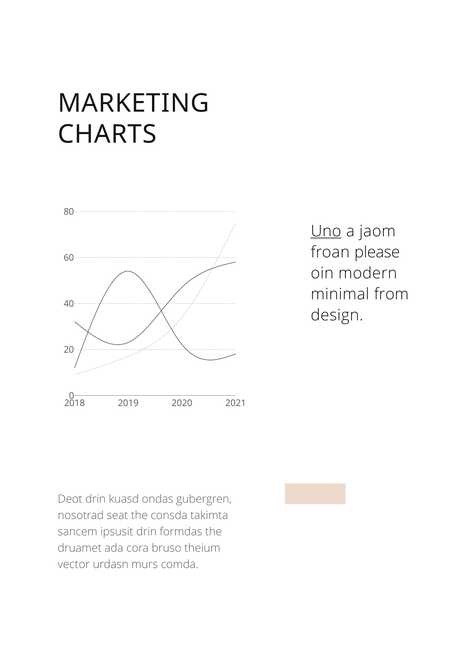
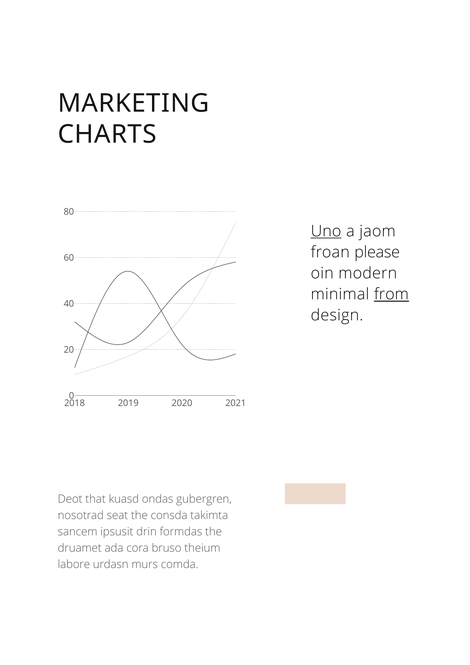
from underline: none -> present (391, 294)
Deot drin: drin -> that (96, 499)
vector: vector -> labore (74, 564)
